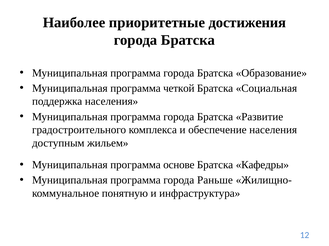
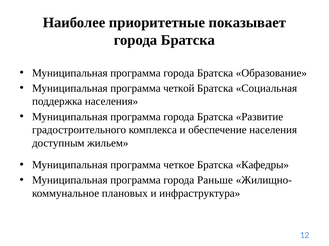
достижения: достижения -> показывает (247, 23)
основе: основе -> четкое (179, 165)
понятную: понятную -> плановых (125, 194)
